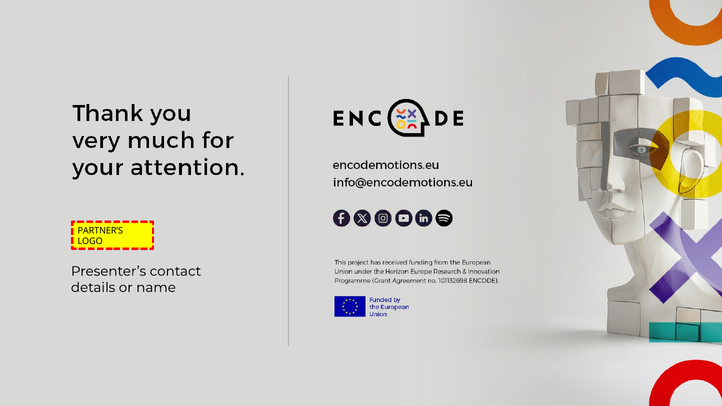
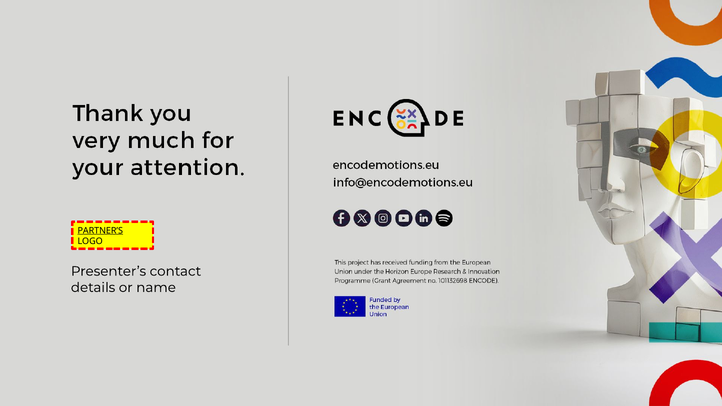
PARTNER’S underline: none -> present (100, 231)
